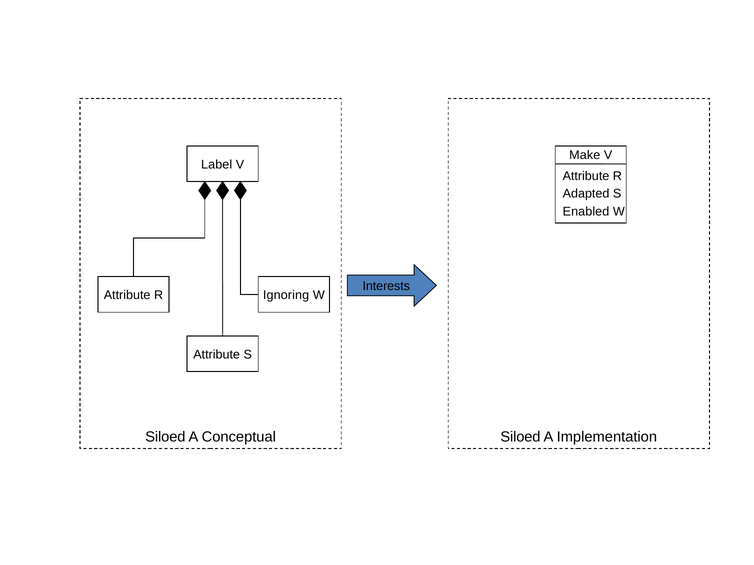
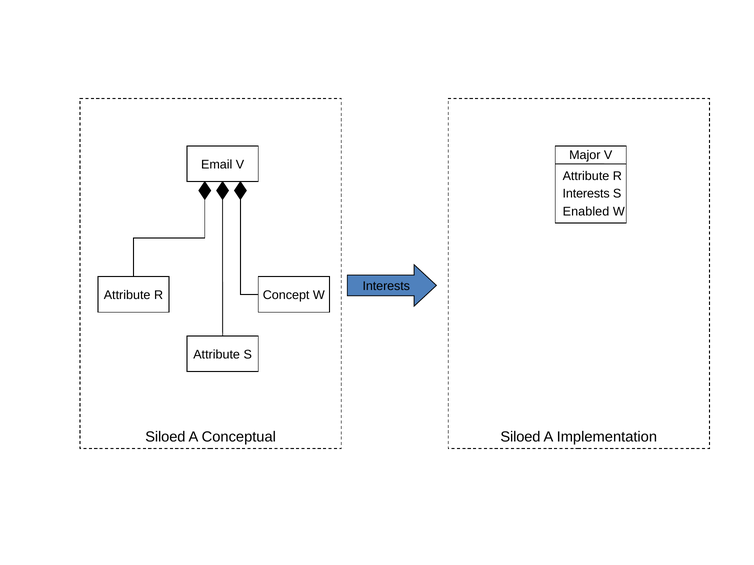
Make: Make -> Major (585, 155)
Label: Label -> Email (217, 165)
Adapted: Adapted -> Interests (586, 194)
Ignoring: Ignoring -> Concept (286, 296)
